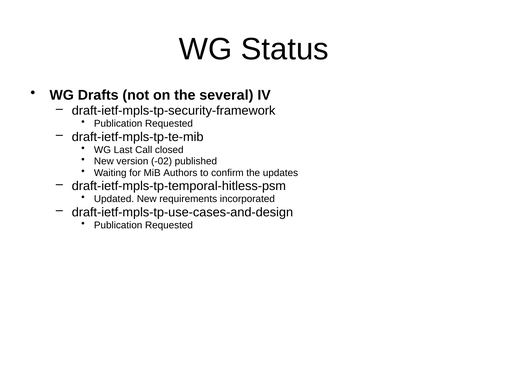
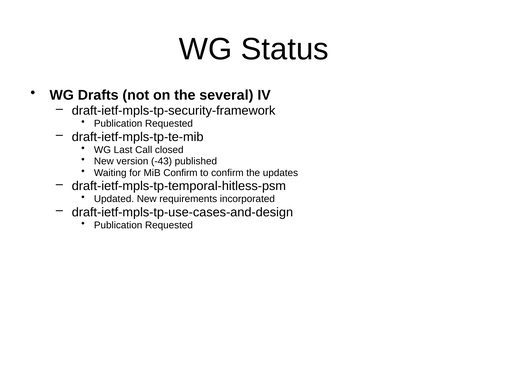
-02: -02 -> -43 (162, 161)
MiB Authors: Authors -> Confirm (180, 173)
